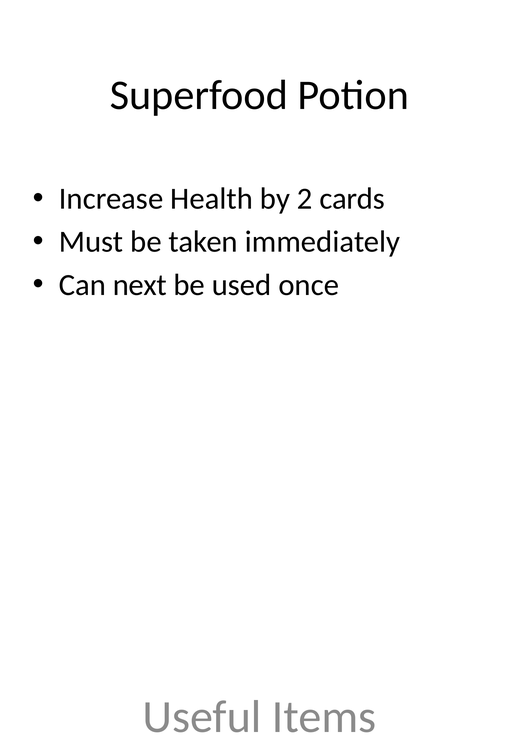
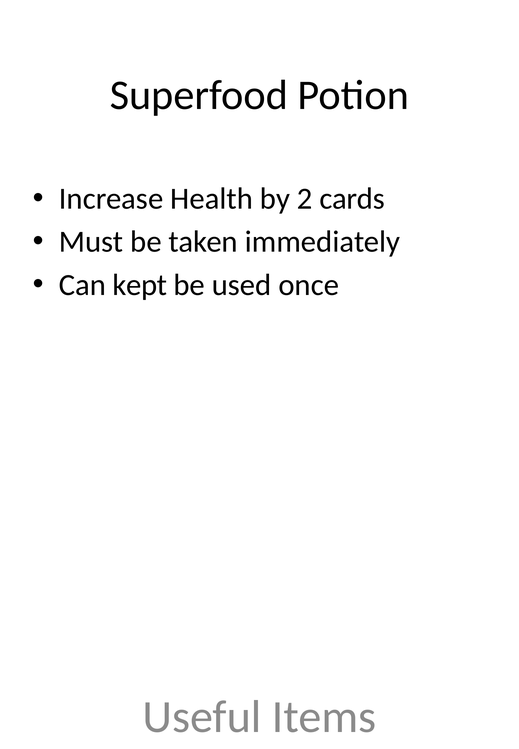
next: next -> kept (140, 285)
